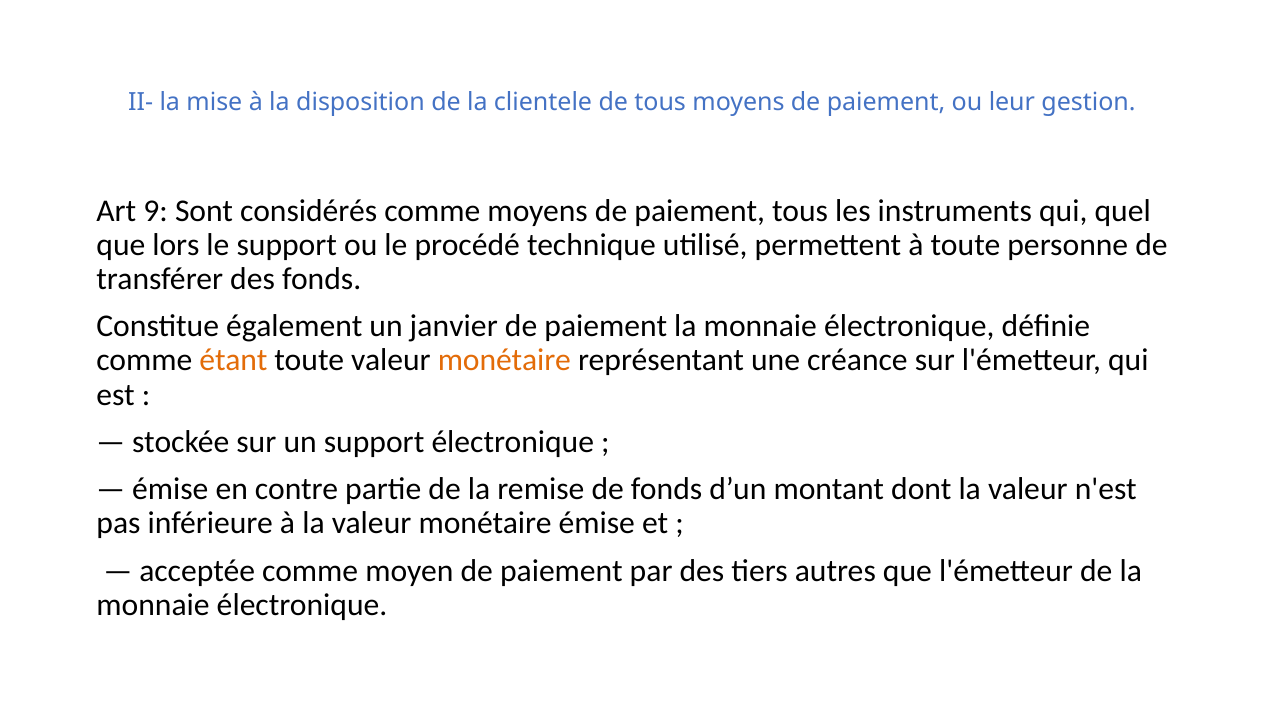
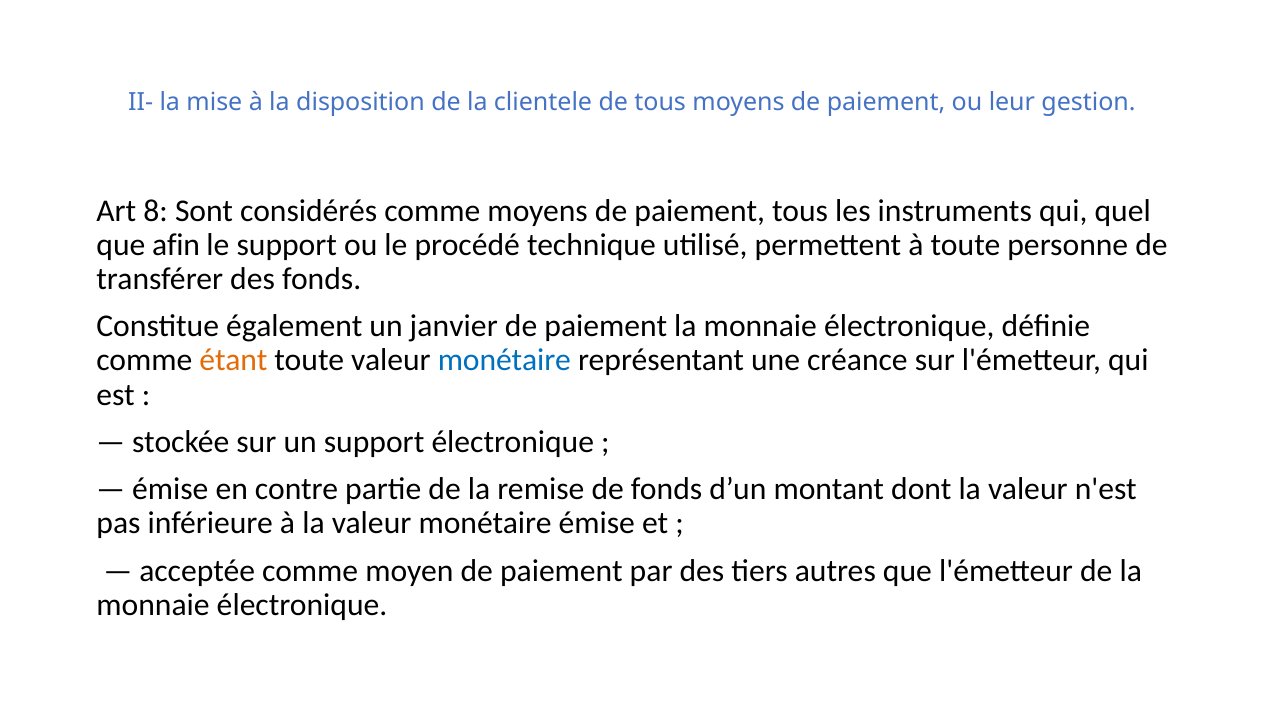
9: 9 -> 8 (156, 211)
lors: lors -> afin (176, 245)
monétaire colour: orange -> blue (504, 361)
